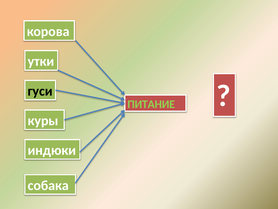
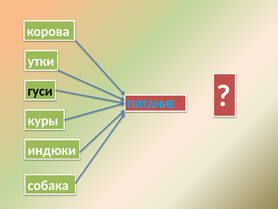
ПИТАНИЕ colour: light green -> light blue (151, 104)
